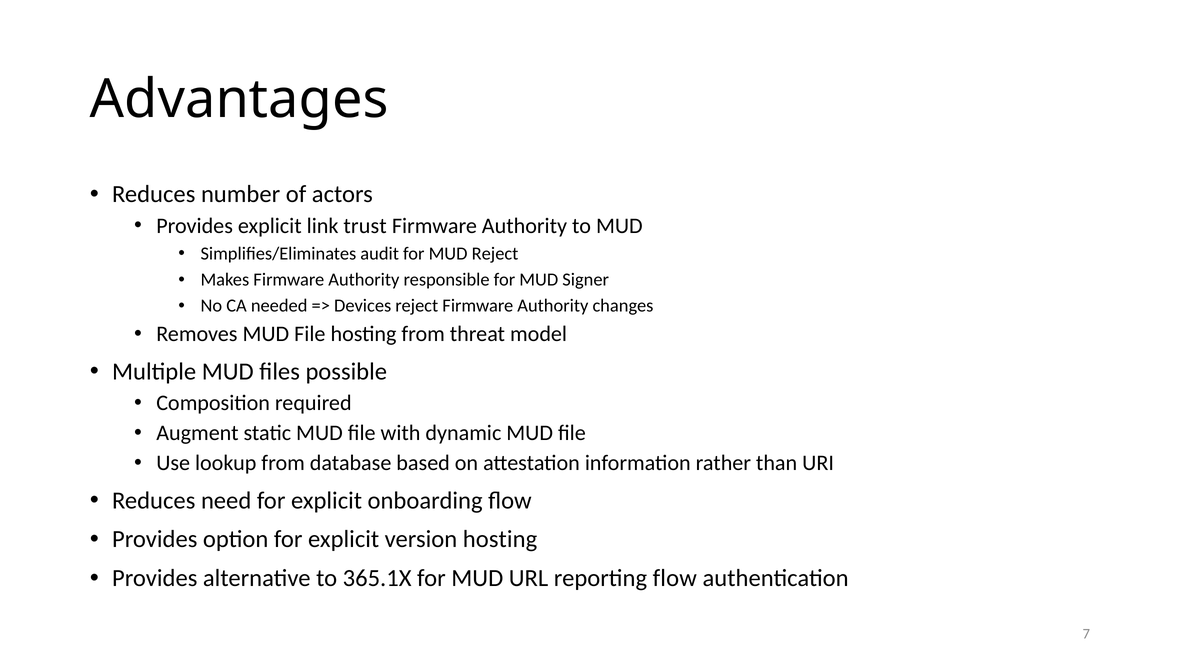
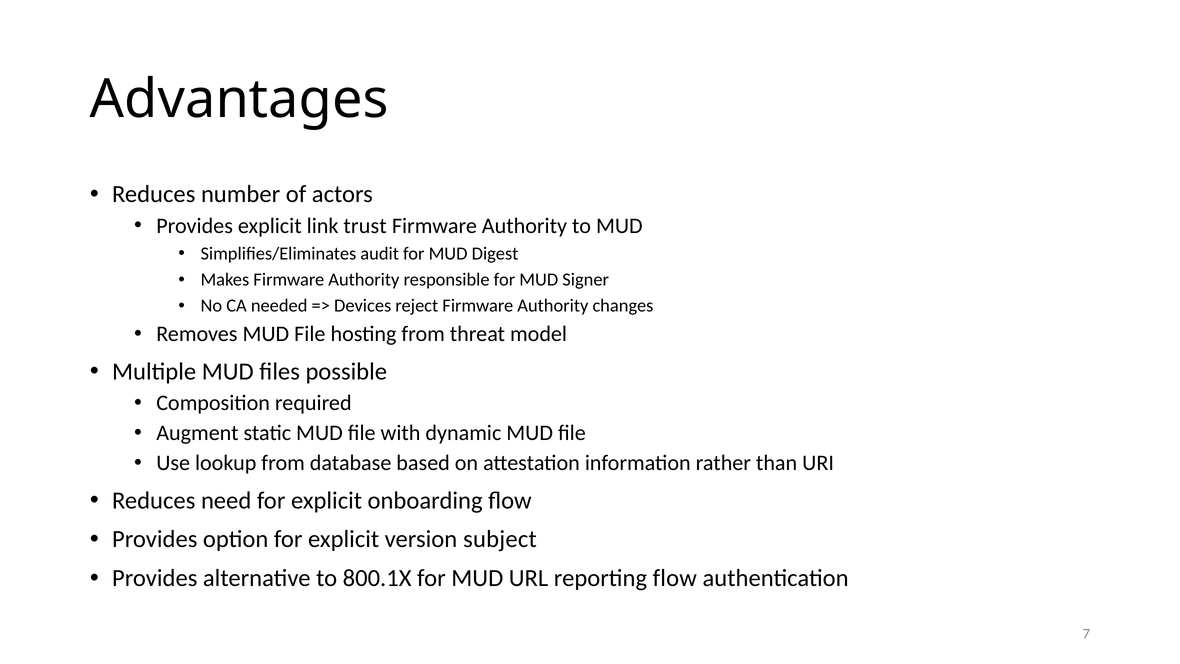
MUD Reject: Reject -> Digest (495, 254)
version hosting: hosting -> subject (500, 539)
365.1X: 365.1X -> 800.1X (377, 578)
